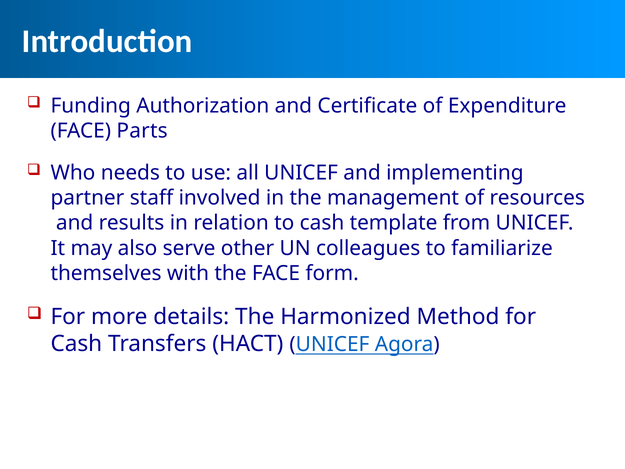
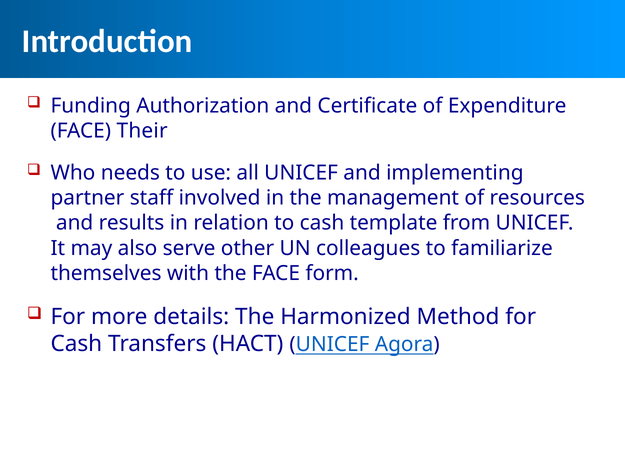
Parts: Parts -> Their (142, 131)
